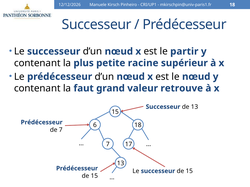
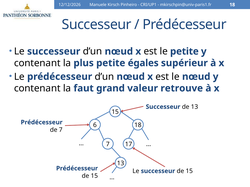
le partir: partir -> petite (184, 52)
racine: racine -> égales (143, 63)
